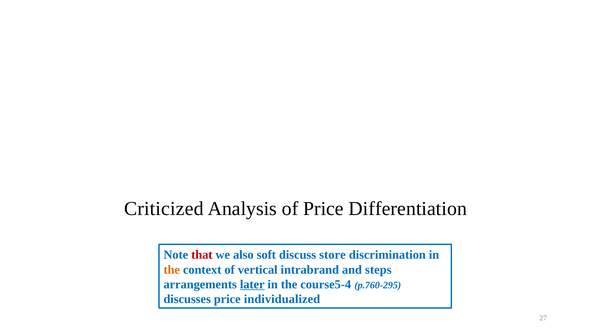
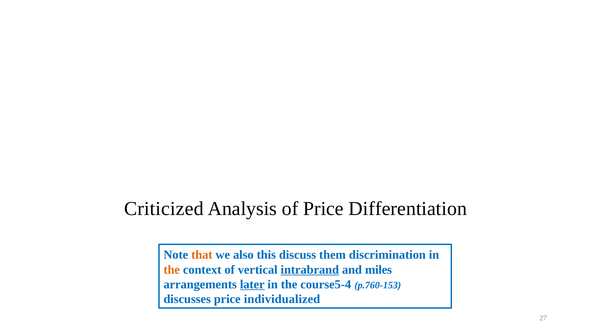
that colour: red -> orange (202, 255)
soft: soft -> this (266, 255)
store: store -> them (333, 255)
intrabrand underline: none -> present (310, 270)
steps: steps -> miles (378, 270)
p.760-295: p.760-295 -> p.760-153 (378, 285)
